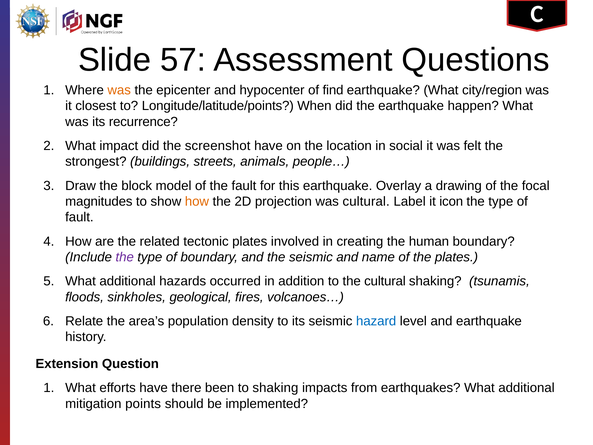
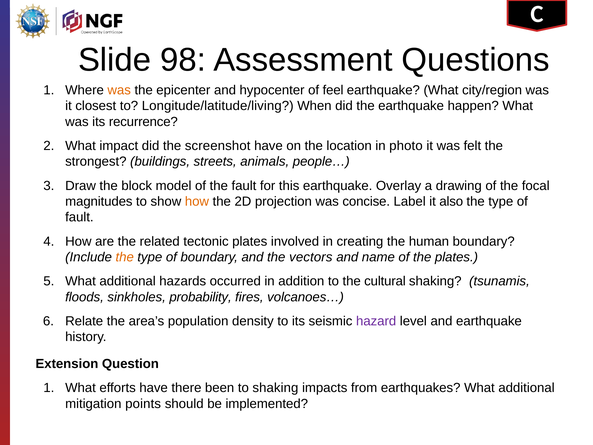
57: 57 -> 98 (183, 60)
find: find -> feel (333, 90)
Longitude/latitude/points: Longitude/latitude/points -> Longitude/latitude/living (218, 106)
social: social -> photo (406, 146)
was cultural: cultural -> concise (366, 201)
icon: icon -> also (451, 201)
the colour: purple -> orange (125, 257)
the seismic: seismic -> vectors (311, 257)
geological: geological -> probability (201, 297)
hazard colour: blue -> purple (376, 321)
